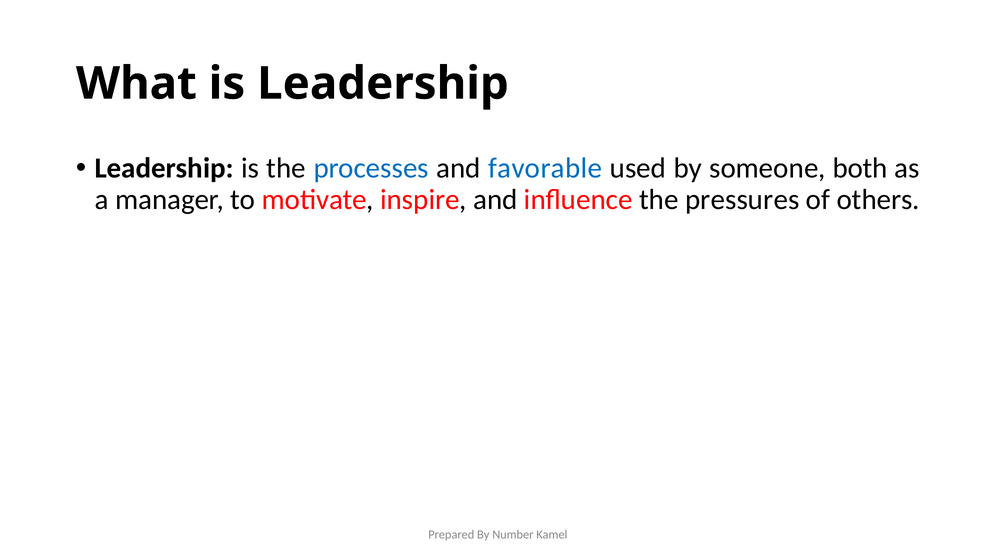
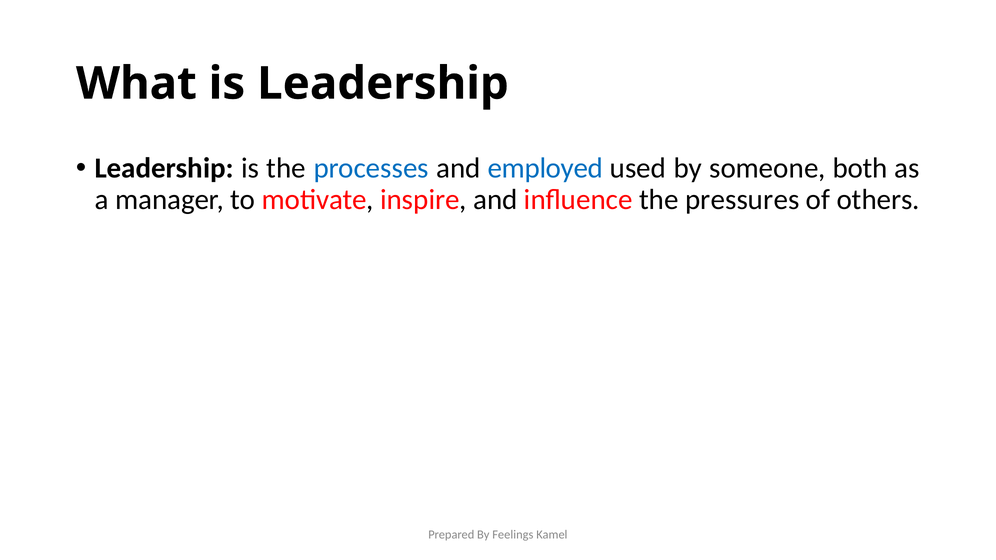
favorable: favorable -> employed (545, 168)
Number: Number -> Feelings (513, 535)
